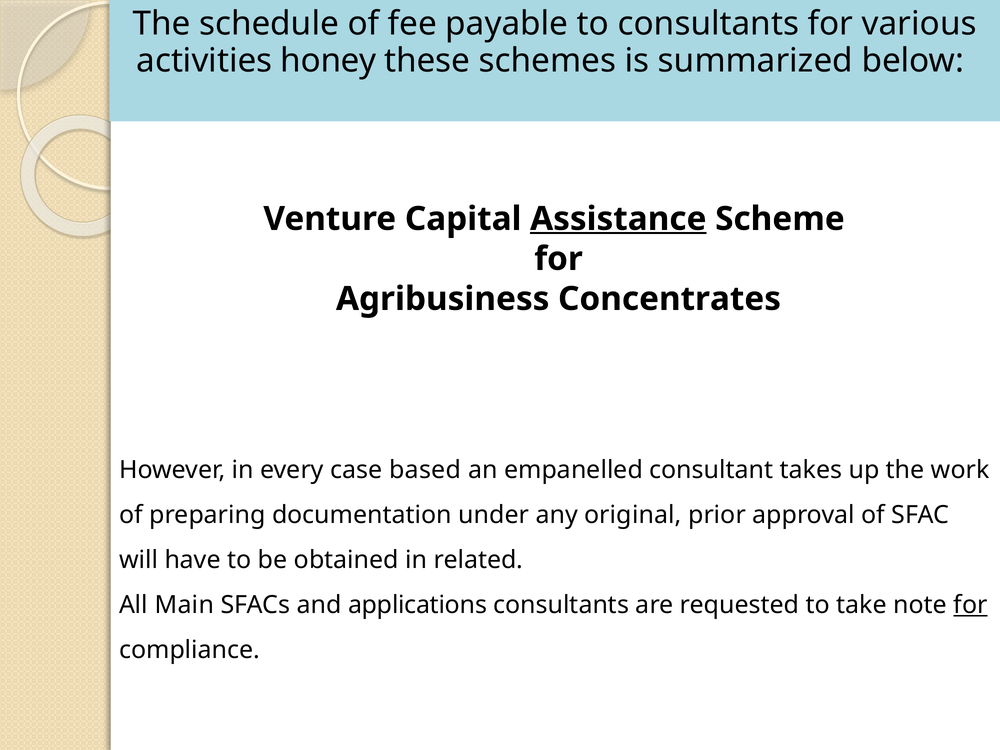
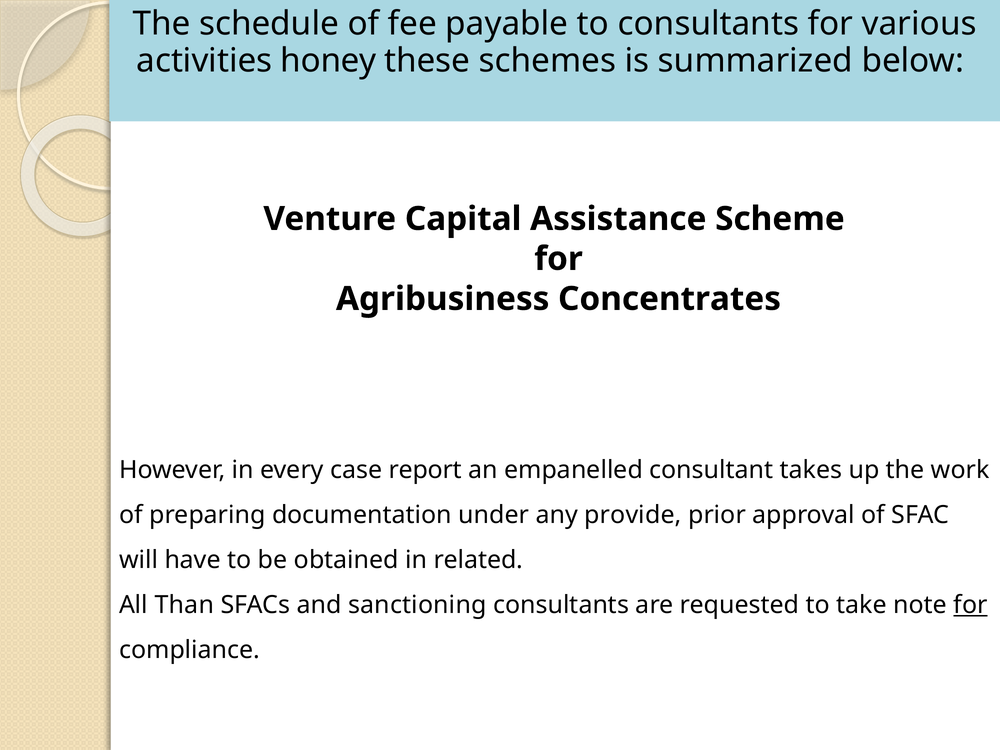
Assistance underline: present -> none (618, 219)
based: based -> report (425, 470)
original: original -> provide (633, 515)
Main: Main -> Than (184, 605)
applications: applications -> sanctioning (417, 605)
